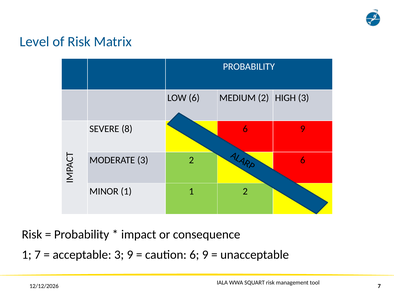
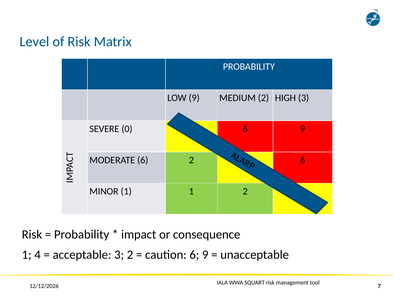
LOW 6: 6 -> 9 (194, 98)
8: 8 -> 0 (127, 129)
MODERATE 3: 3 -> 6 (143, 160)
1 7: 7 -> 4 (38, 254)
3 9: 9 -> 2 (130, 254)
